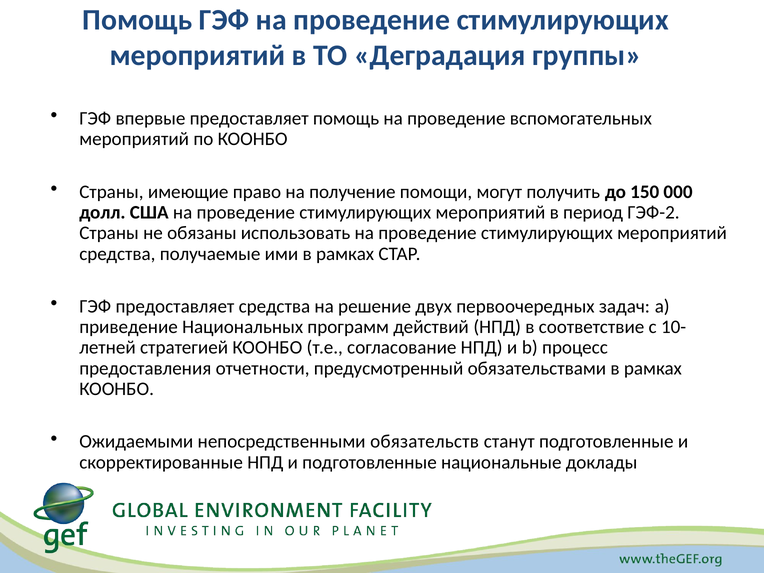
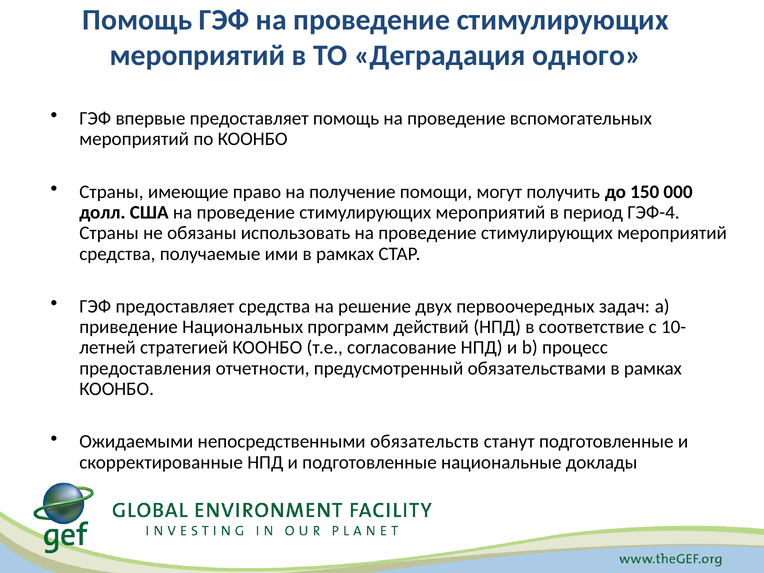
группы: группы -> одного (587, 56)
ГЭФ-2: ГЭФ-2 -> ГЭФ-4 (653, 212)
